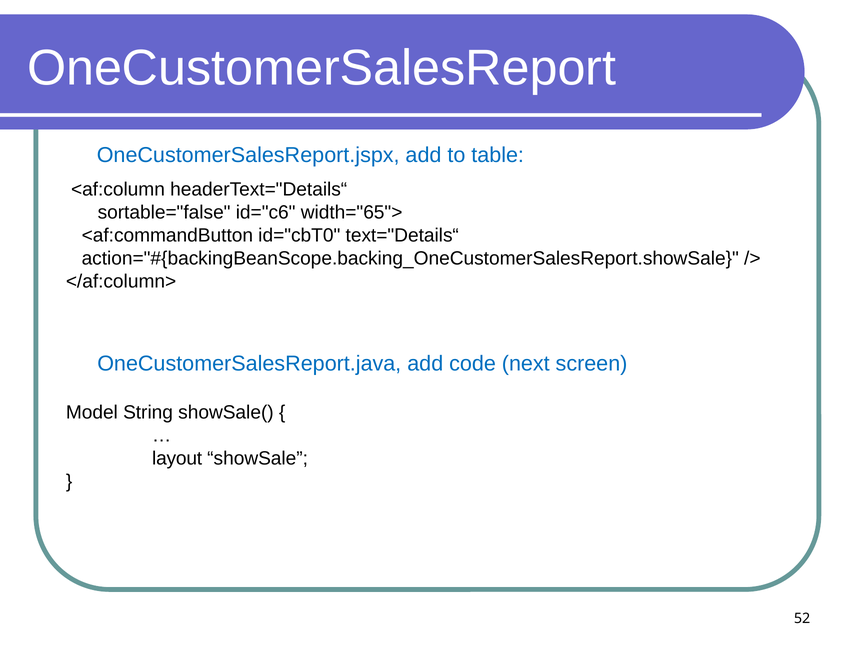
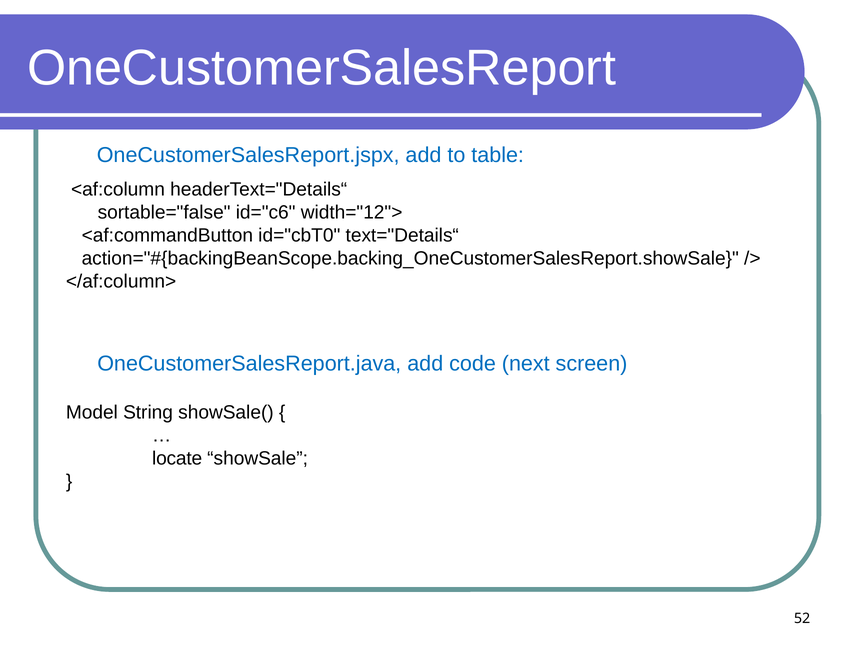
width="65">: width="65"> -> width="12"> (352, 212)
layout: layout -> locate (177, 458)
